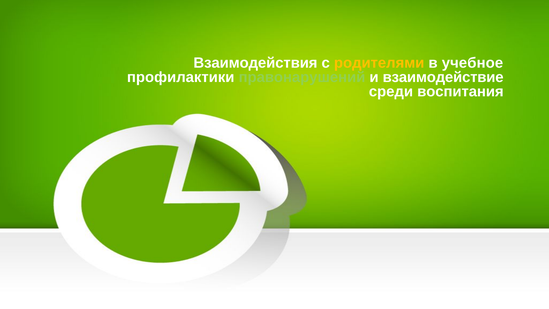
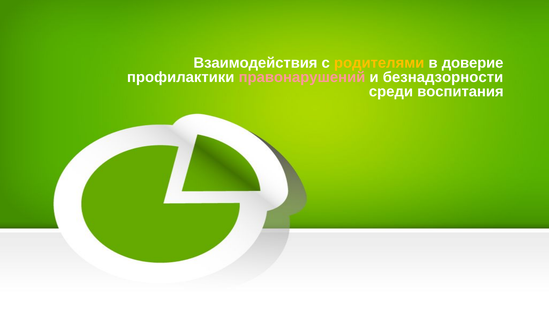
учебное: учебное -> доверие (473, 63)
правонарушений colour: light green -> pink (302, 77)
взаимодействие: взаимодействие -> безнадзорности (443, 77)
